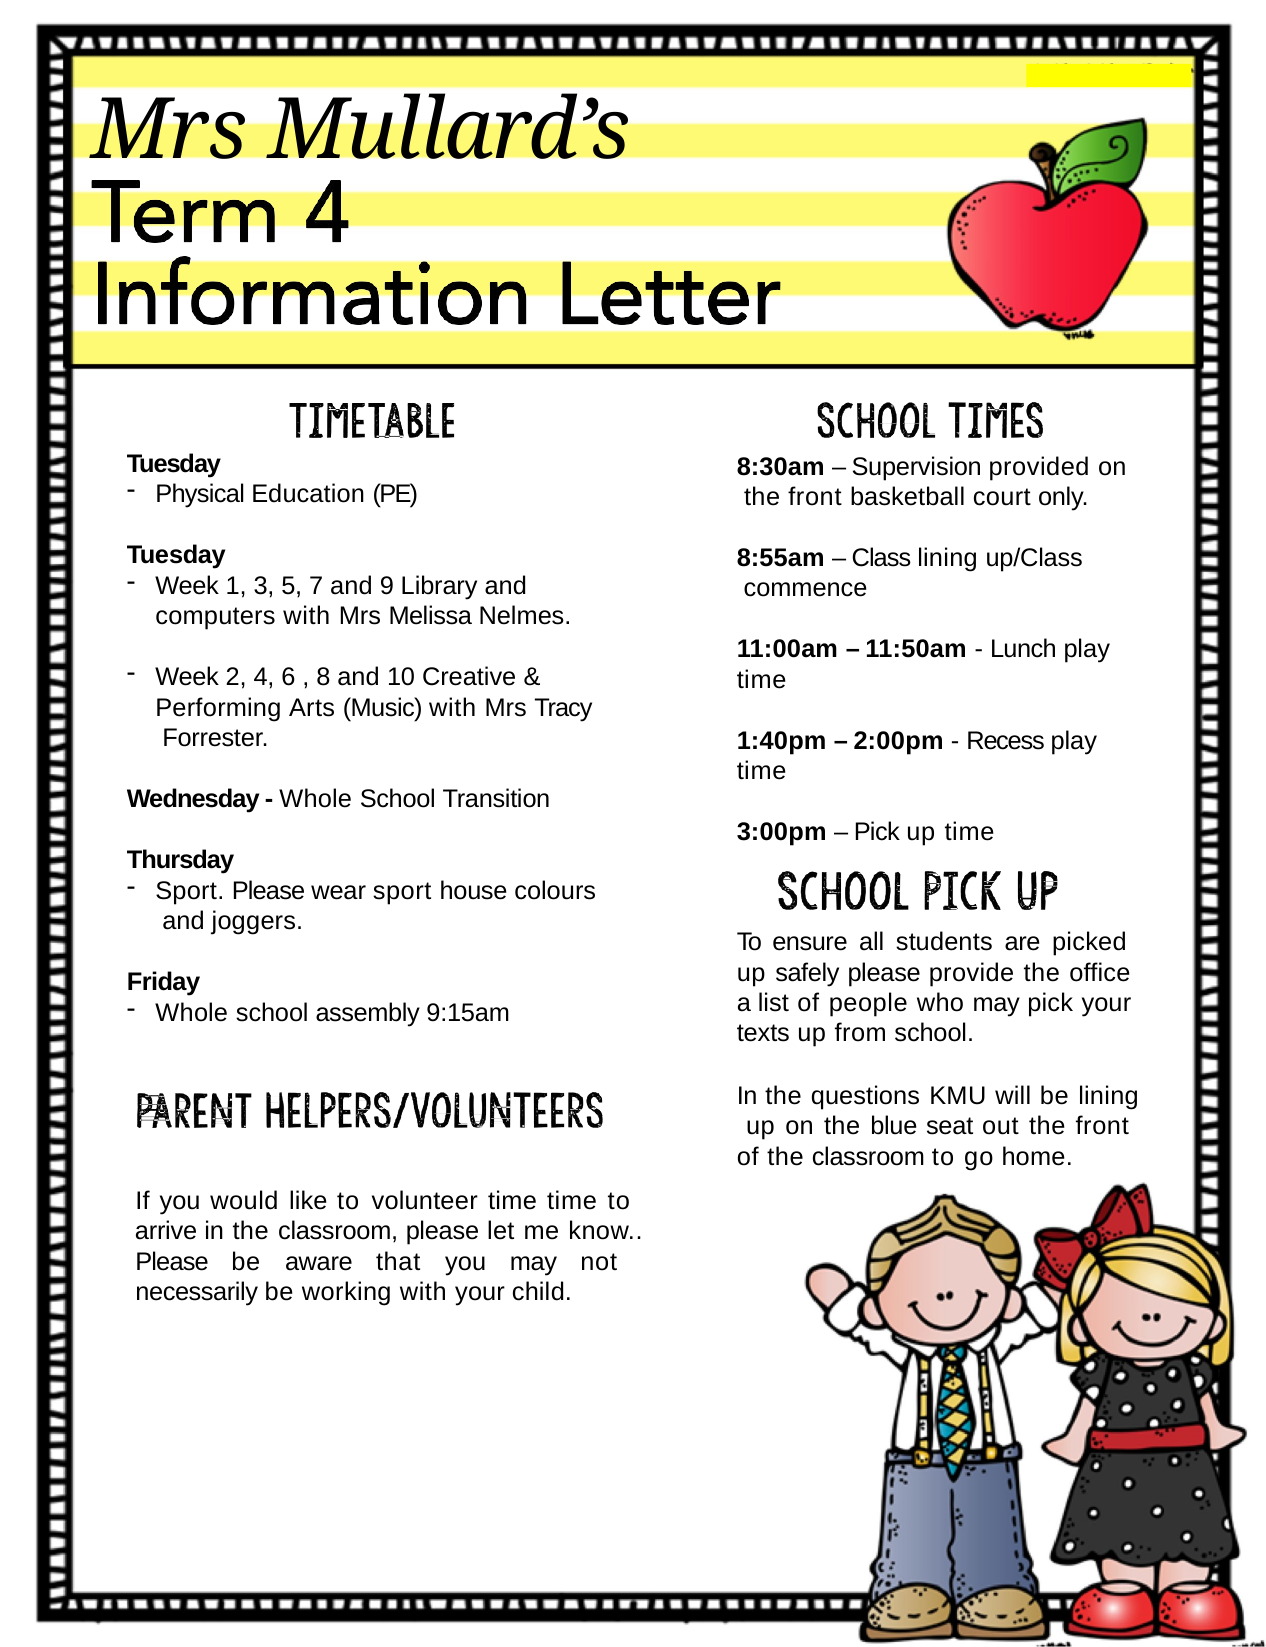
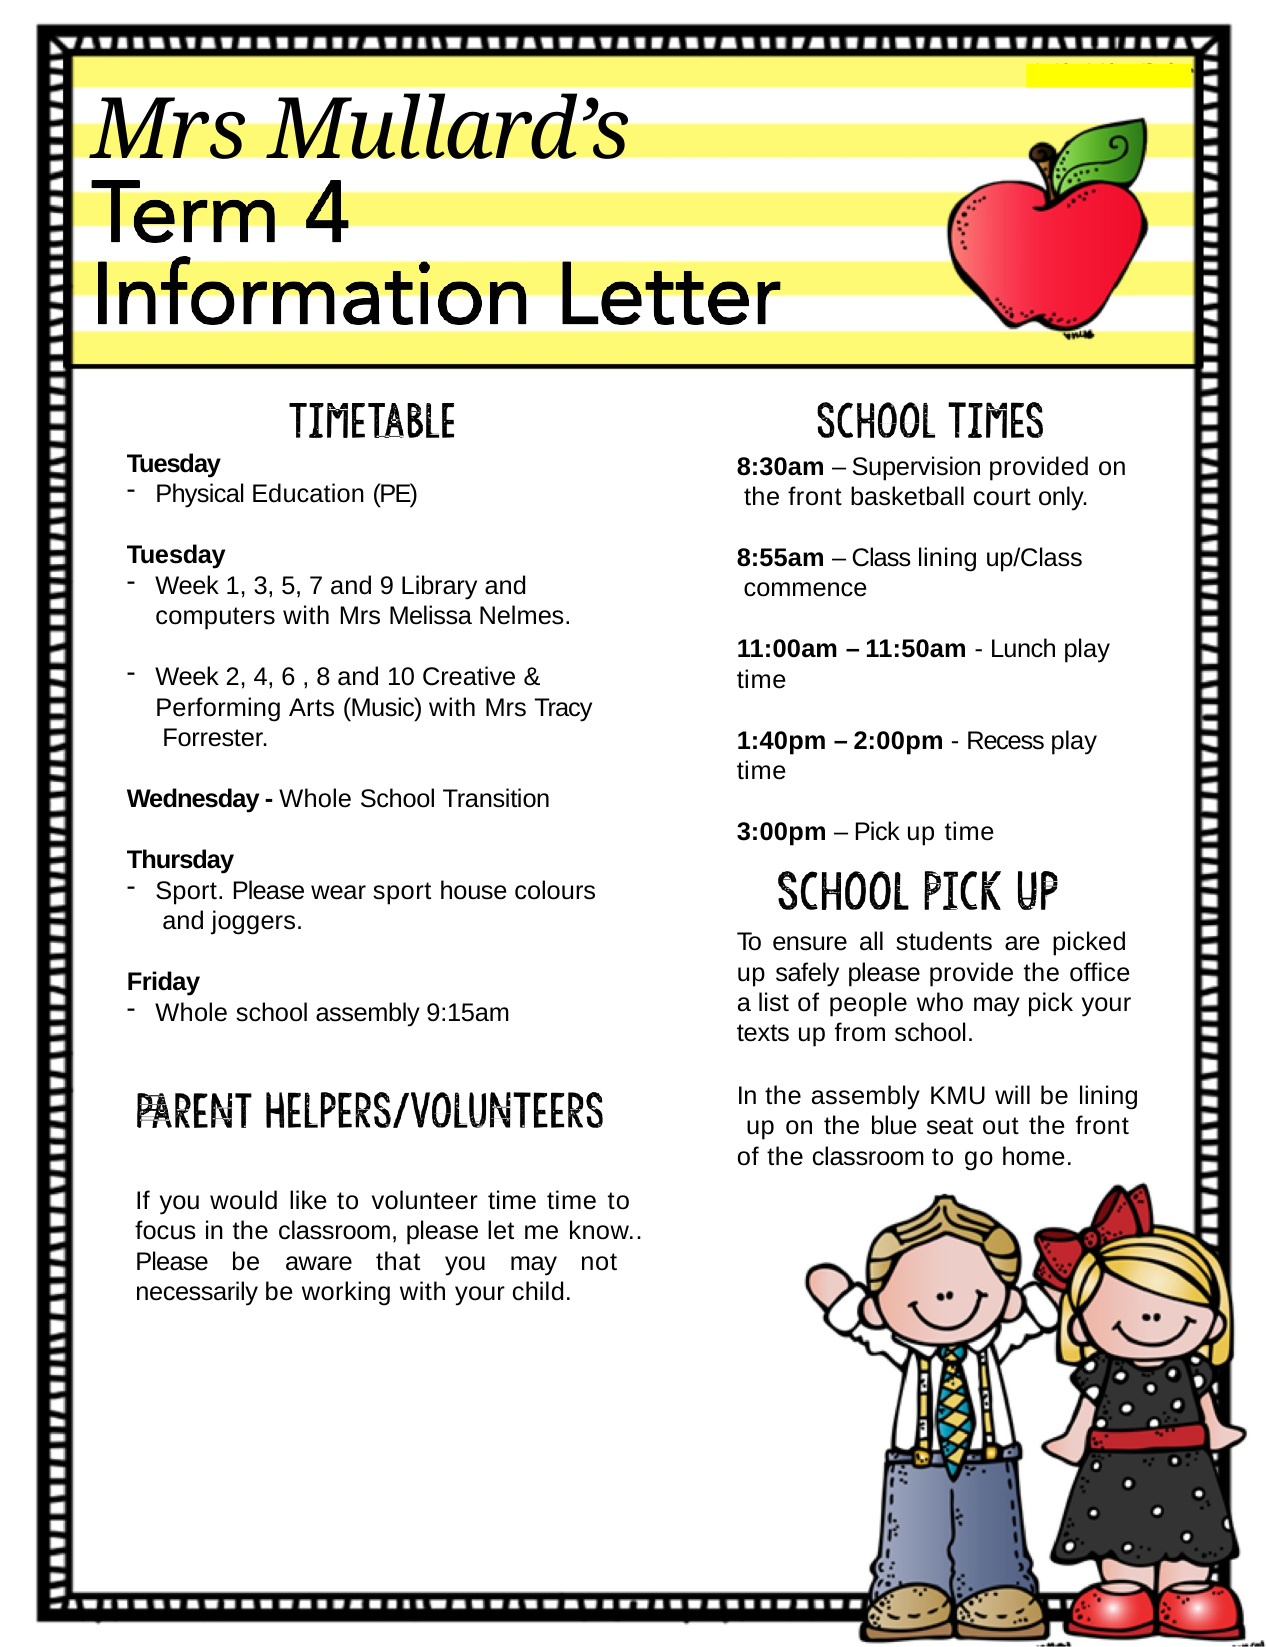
the questions: questions -> assembly (865, 1096)
arrive: arrive -> focus (166, 1231)
